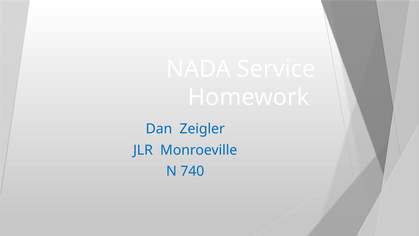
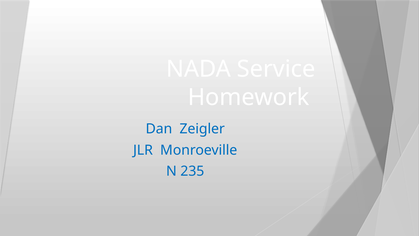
740: 740 -> 235 (192, 171)
